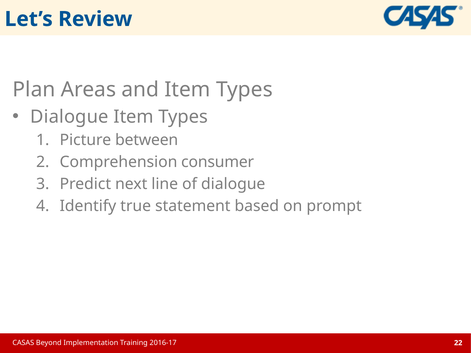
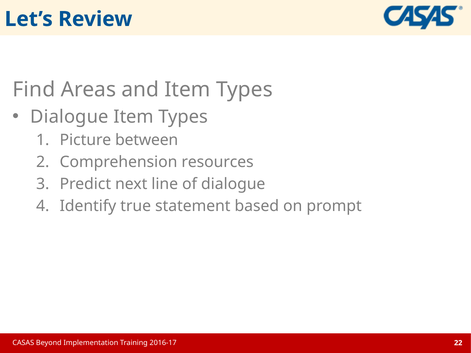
Plan: Plan -> Find (34, 90)
consumer: consumer -> resources (218, 162)
